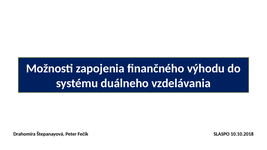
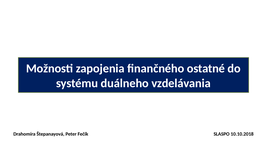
výhodu: výhodu -> ostatné (206, 69)
